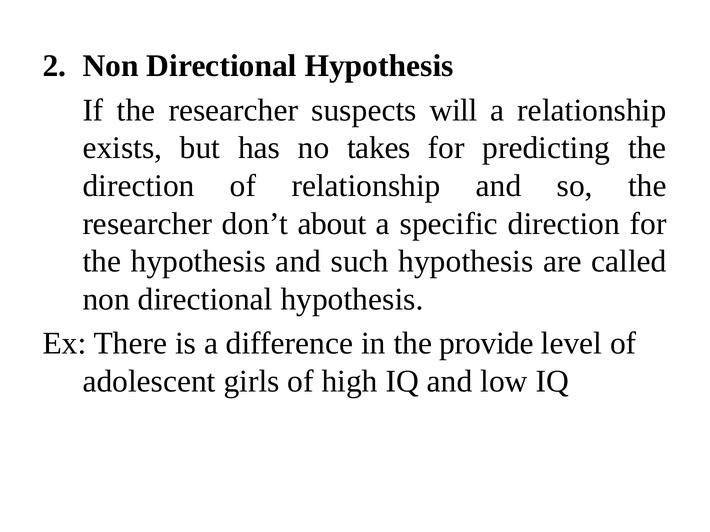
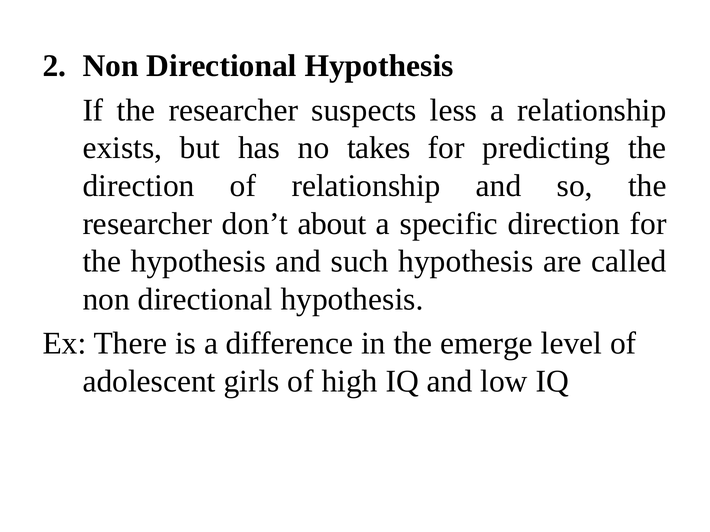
will: will -> less (453, 110)
provide: provide -> emerge (487, 344)
